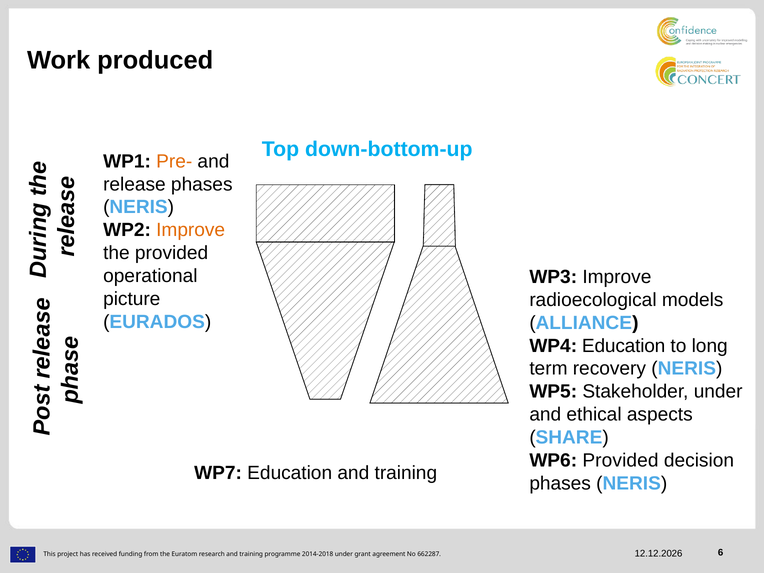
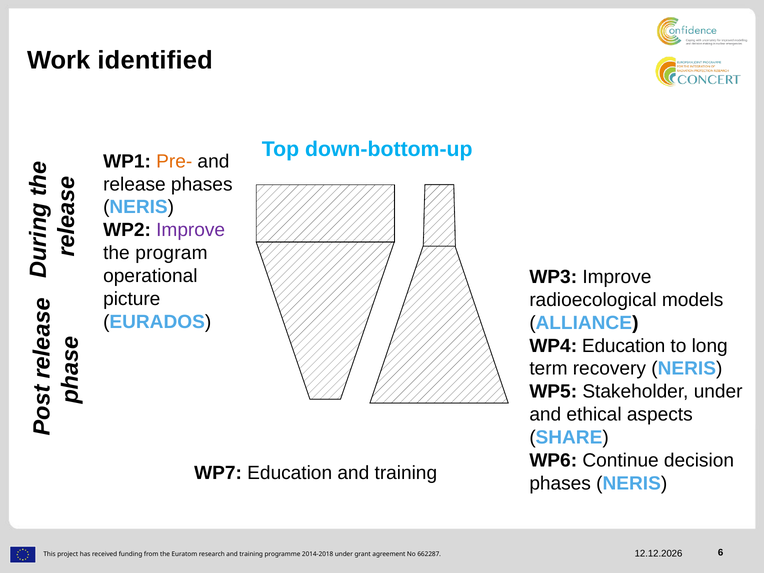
produced: produced -> identified (155, 60)
Improve colour: orange -> purple (191, 230)
the provided: provided -> program (171, 253)
WP6 Provided: Provided -> Continue (621, 460)
